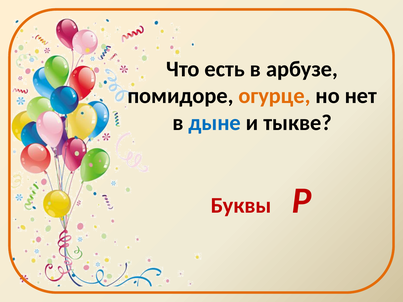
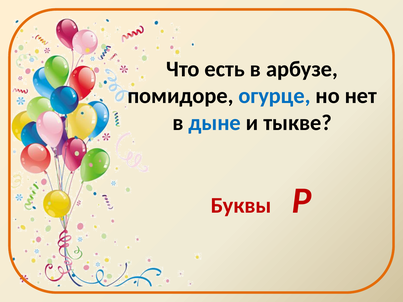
огурце colour: orange -> blue (274, 96)
